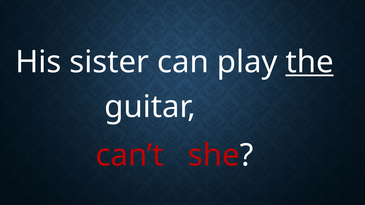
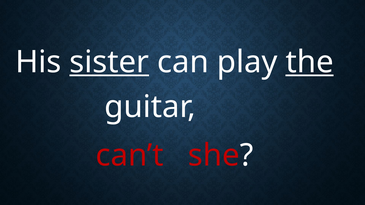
sister underline: none -> present (109, 62)
